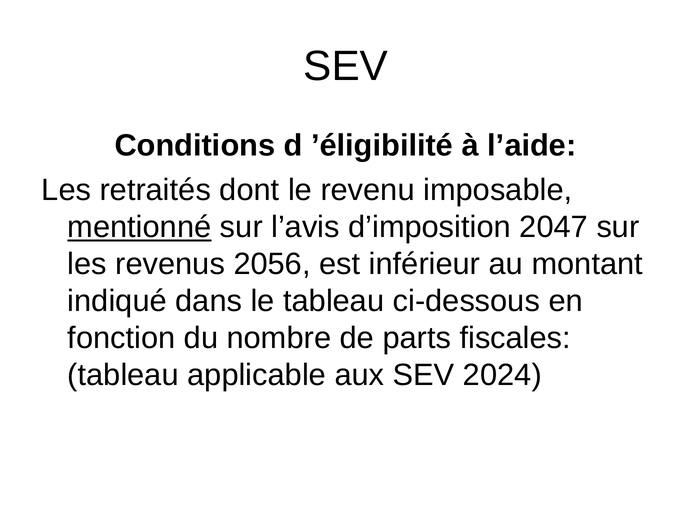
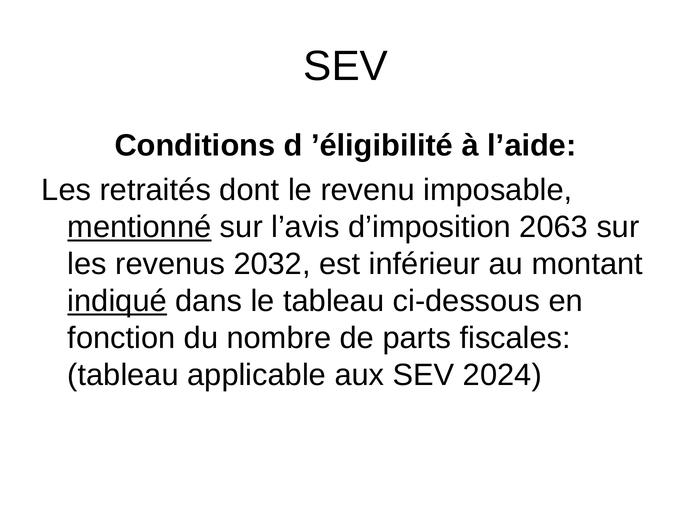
2047: 2047 -> 2063 (554, 227)
2056: 2056 -> 2032 (272, 264)
indiqué underline: none -> present (117, 301)
